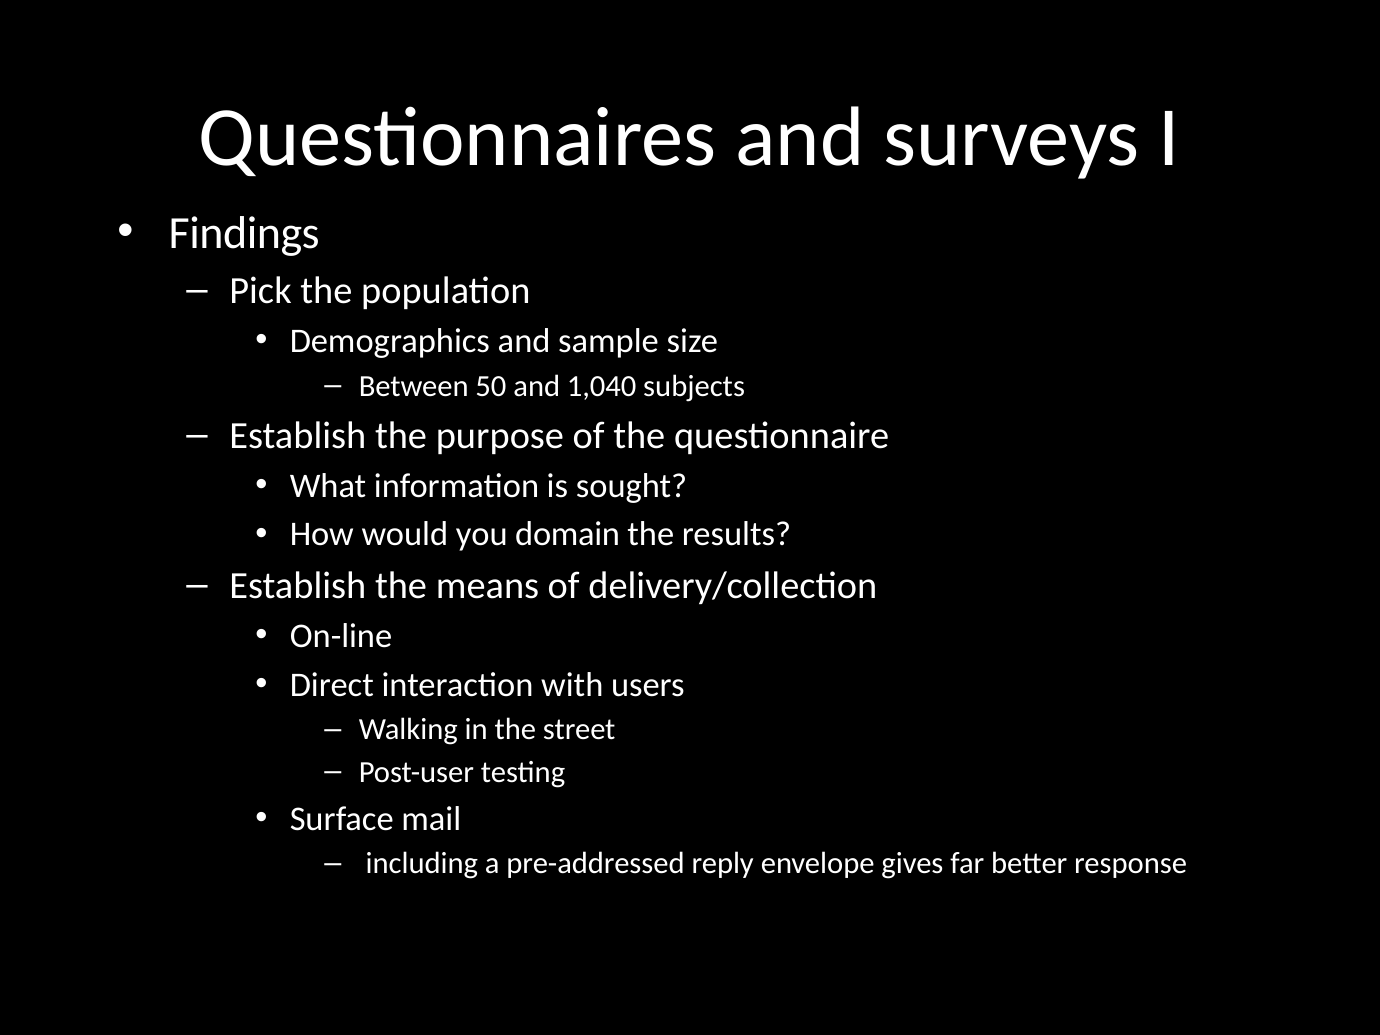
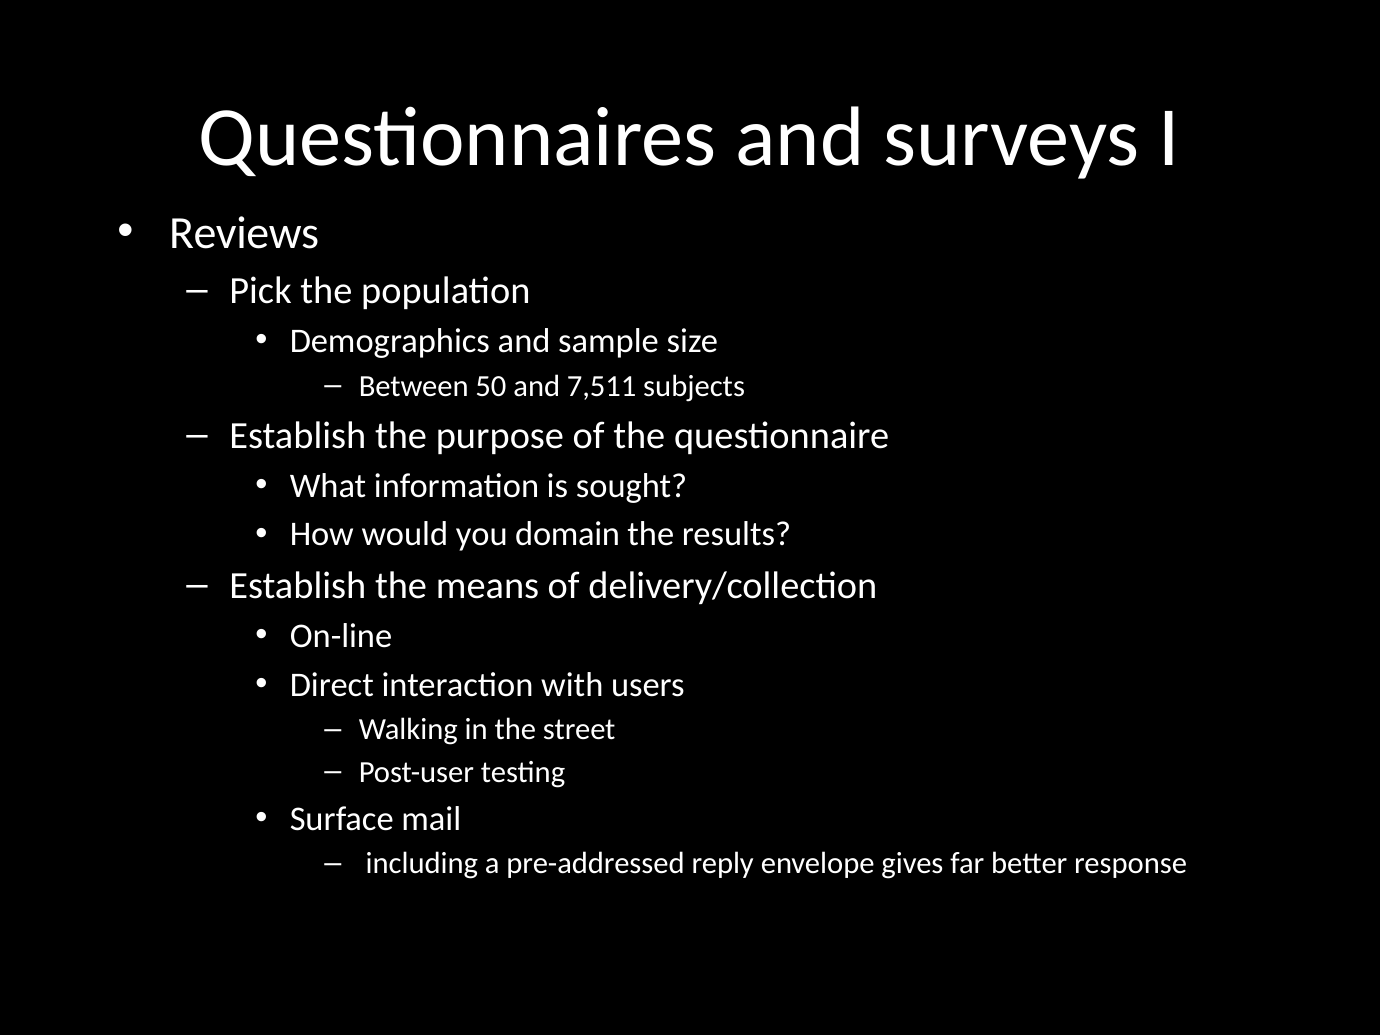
Findings: Findings -> Reviews (244, 233)
1,040: 1,040 -> 7,511 (602, 386)
